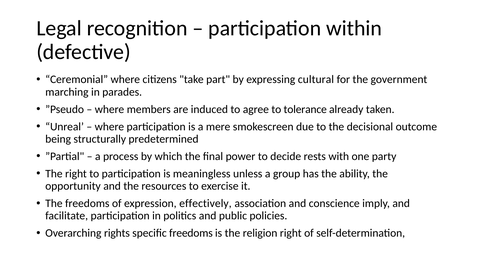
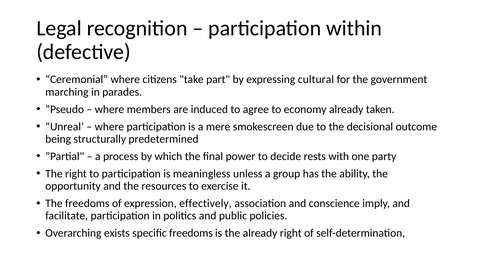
tolerance: tolerance -> economy (305, 109)
rights: rights -> exists (117, 233)
the religion: religion -> already (260, 233)
